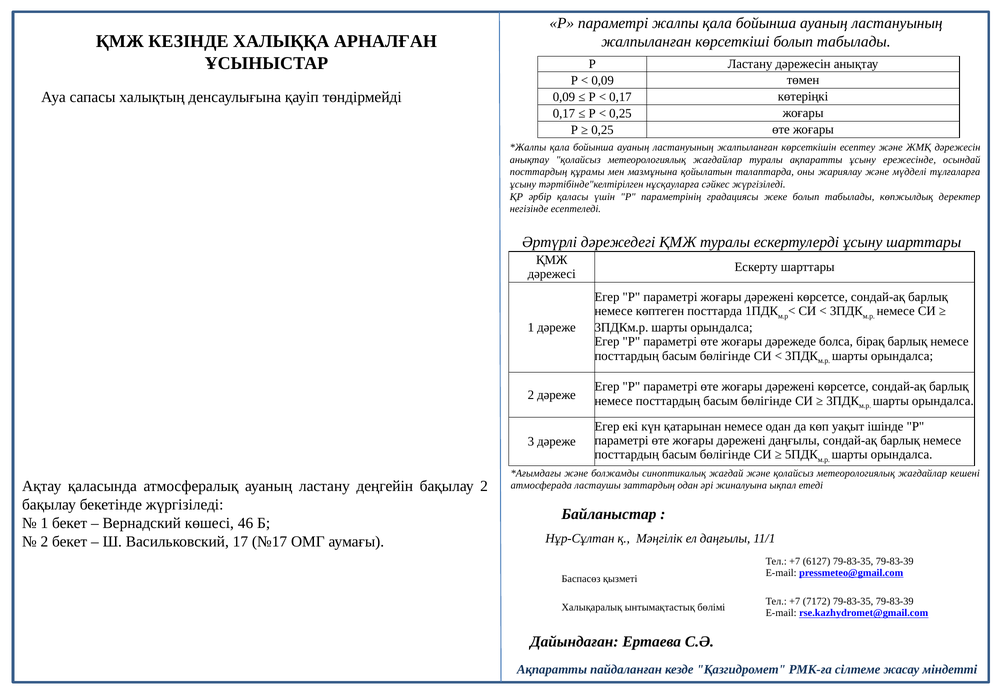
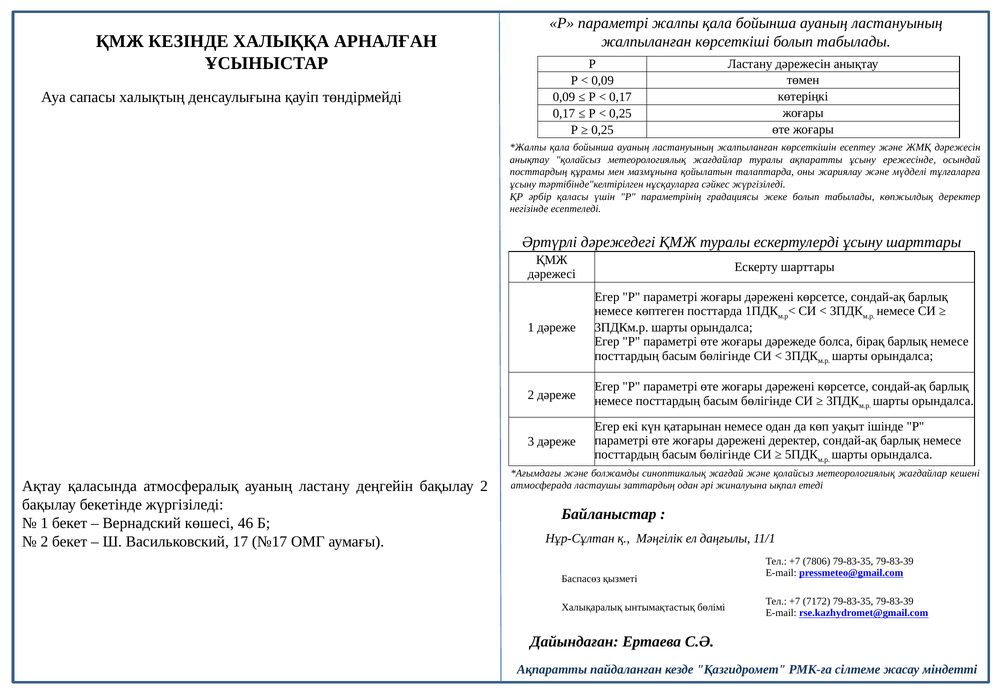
дәрежені даңғылы: даңғылы -> деректер (794, 440)
6127: 6127 -> 7806 (817, 561)
